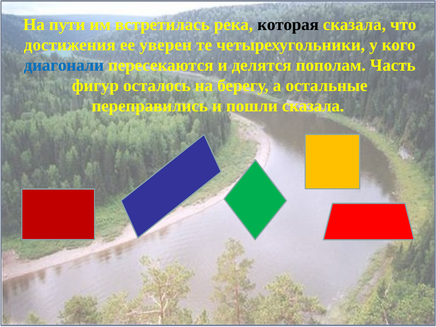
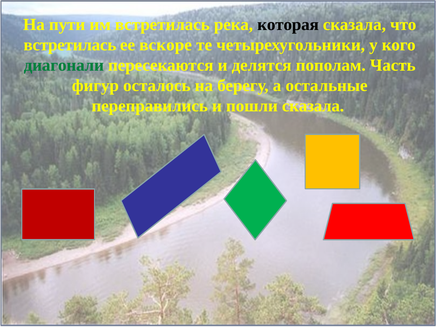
достижения: достижения -> встретилась (70, 45)
уверен: уверен -> вскоре (166, 45)
диагонали colour: blue -> green (64, 65)
